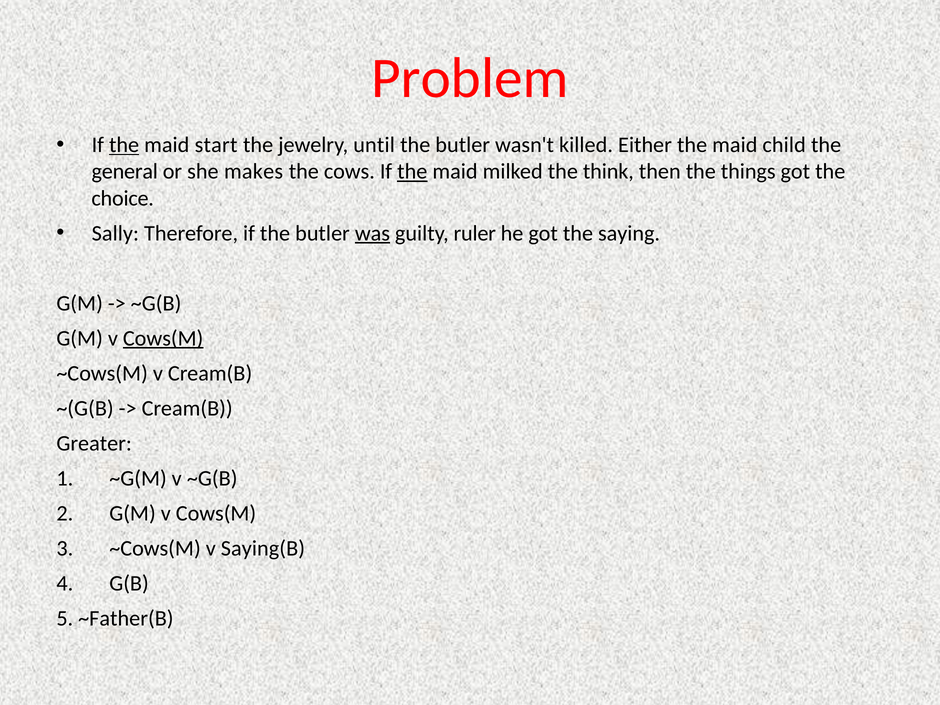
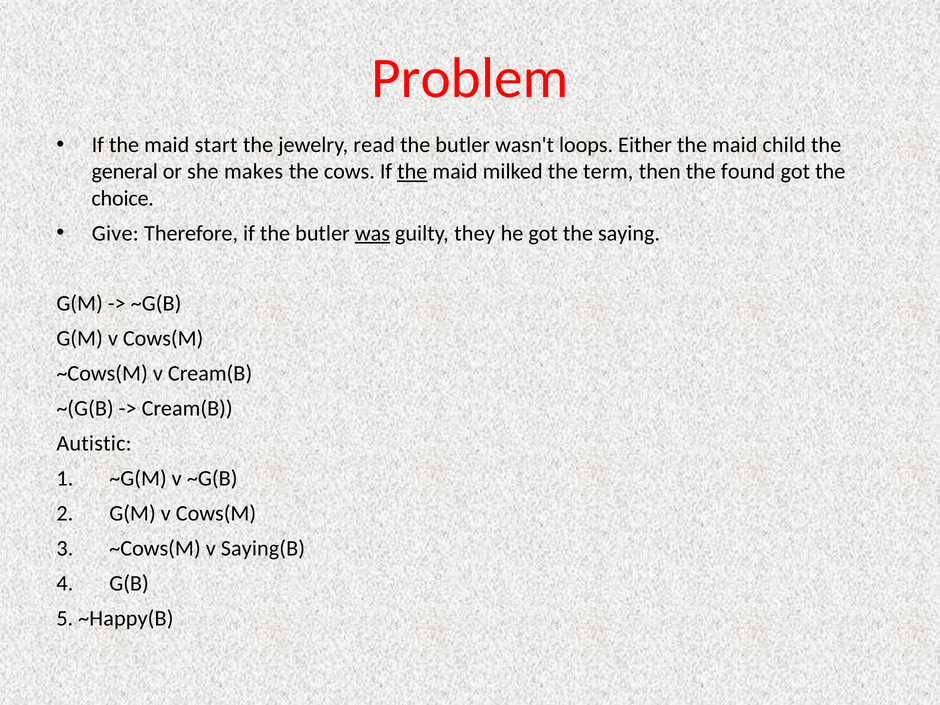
the underline: present -> none (124, 145)
until: until -> read (374, 145)
killed: killed -> loops (586, 145)
think: think -> term (608, 172)
things: things -> found (748, 172)
Sally: Sally -> Give (115, 233)
ruler: ruler -> they (475, 233)
Cows(M underline: present -> none (163, 338)
Greater: Greater -> Autistic (94, 443)
~Father(B: ~Father(B -> ~Happy(B (126, 618)
